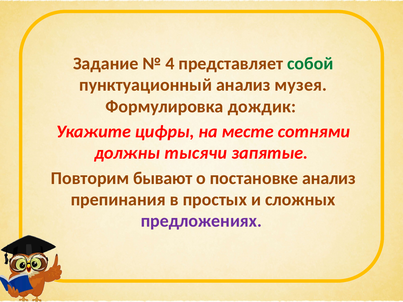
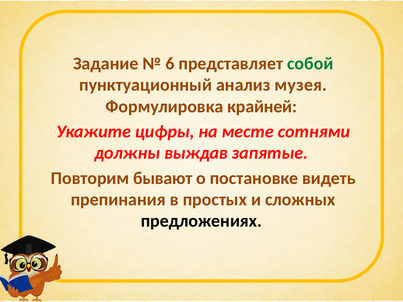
4: 4 -> 6 (170, 64)
дождик: дождик -> крайней (262, 107)
тысячи: тысячи -> выждав (196, 153)
постановке анализ: анализ -> видеть (329, 178)
предложениях colour: purple -> black (201, 221)
